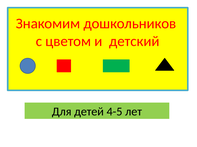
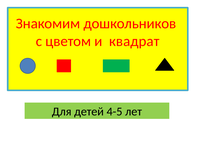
детский: детский -> квадрат (134, 41)
